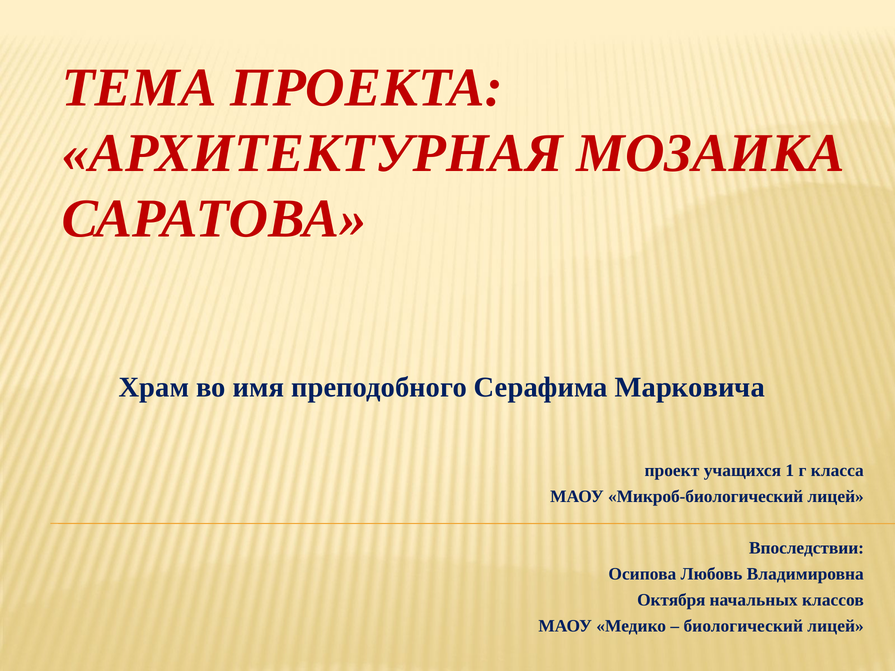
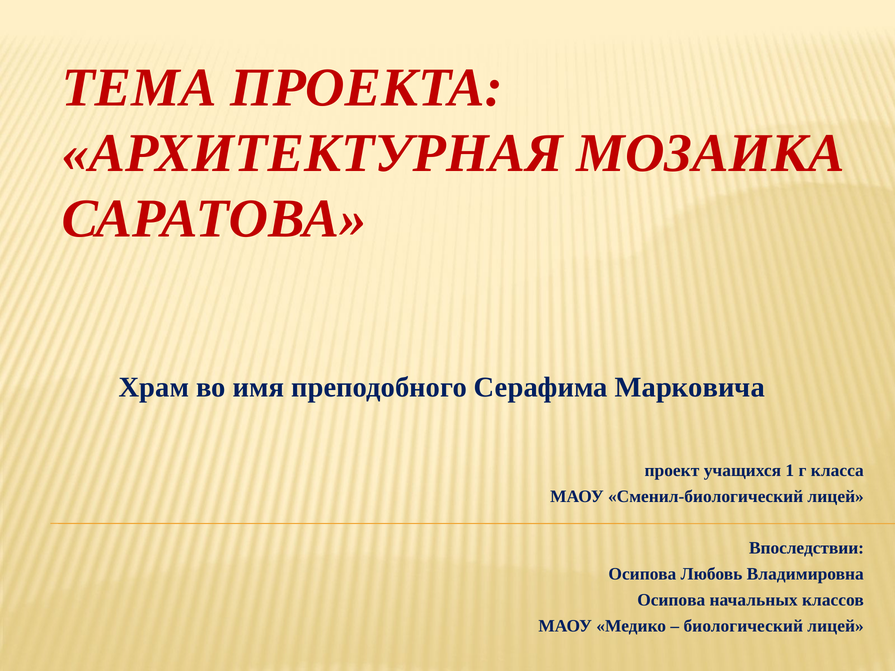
Микроб-биологический: Микроб-биологический -> Сменил-биологический (706, 497)
Октября: Октября -> Осипова (671, 600)
